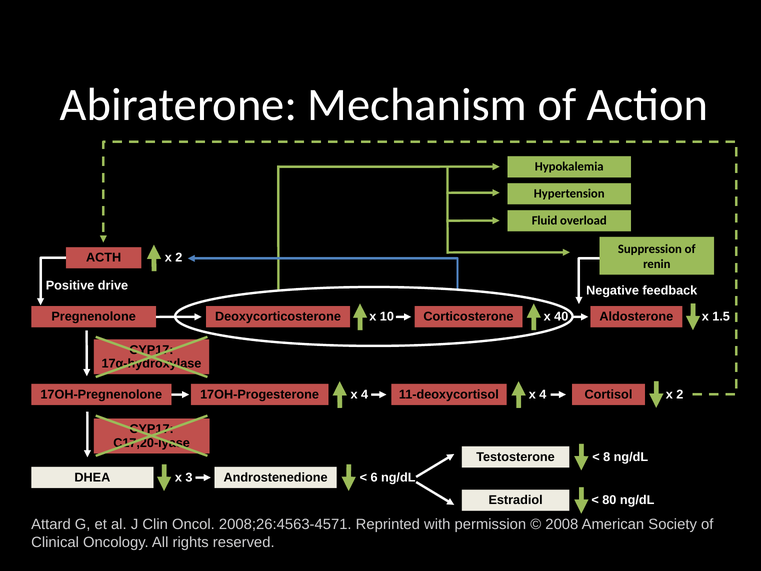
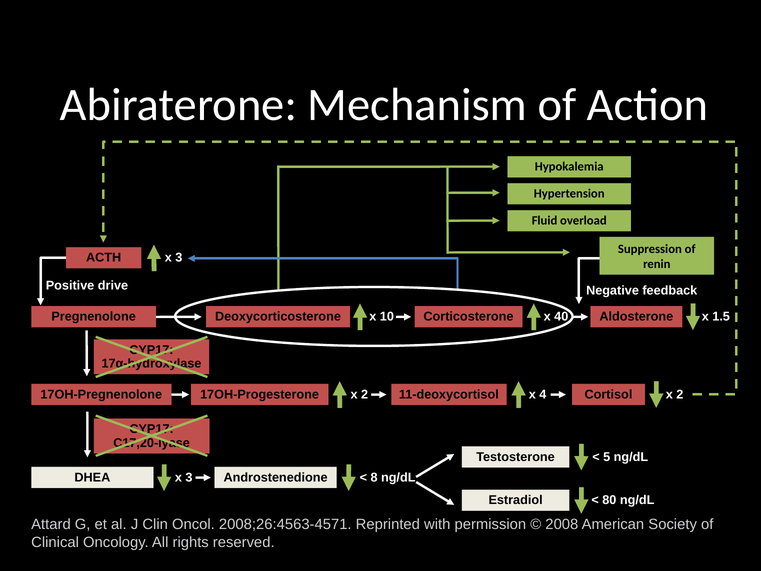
2: 2 -> 3 (179, 258)
4: 4 -> 2 (365, 394)
8: 8 -> 5 (607, 457)
6: 6 -> 8 (374, 477)
